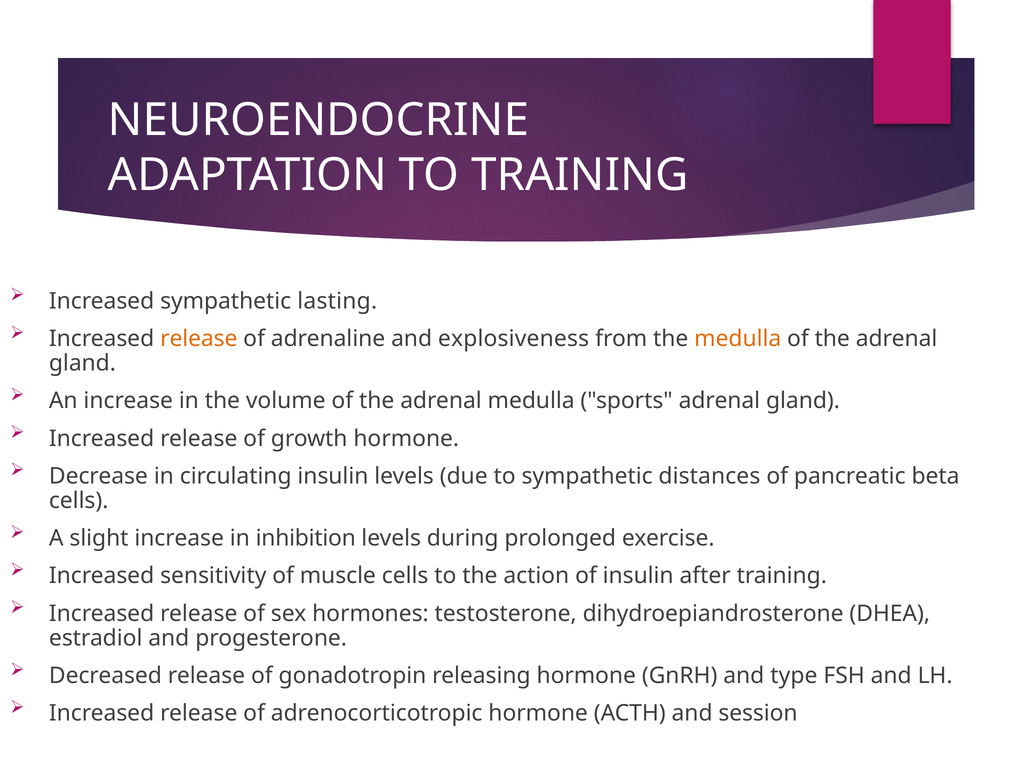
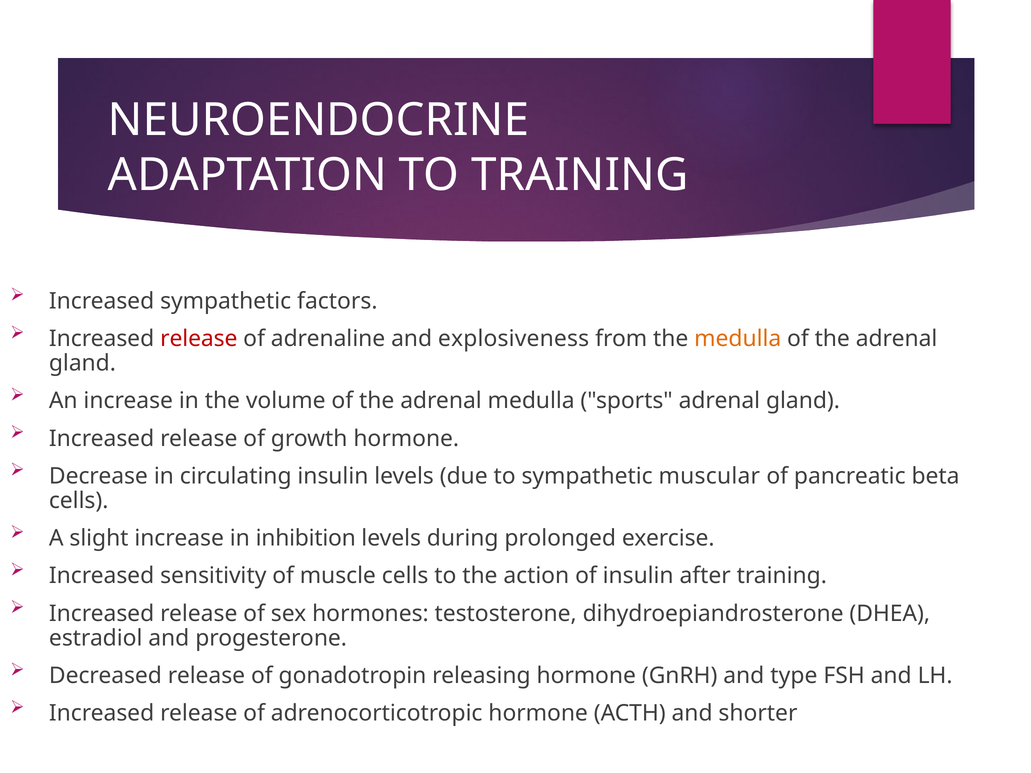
lasting: lasting -> factors (337, 301)
release colour: orange -> red (199, 339)
distances: distances -> muscular (709, 476)
session: session -> shorter (758, 714)
